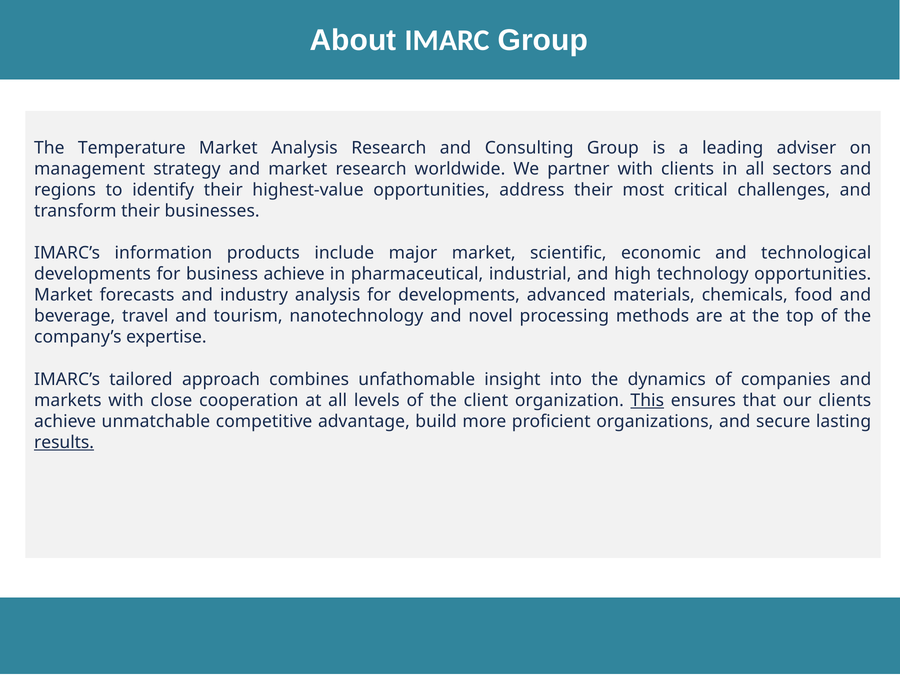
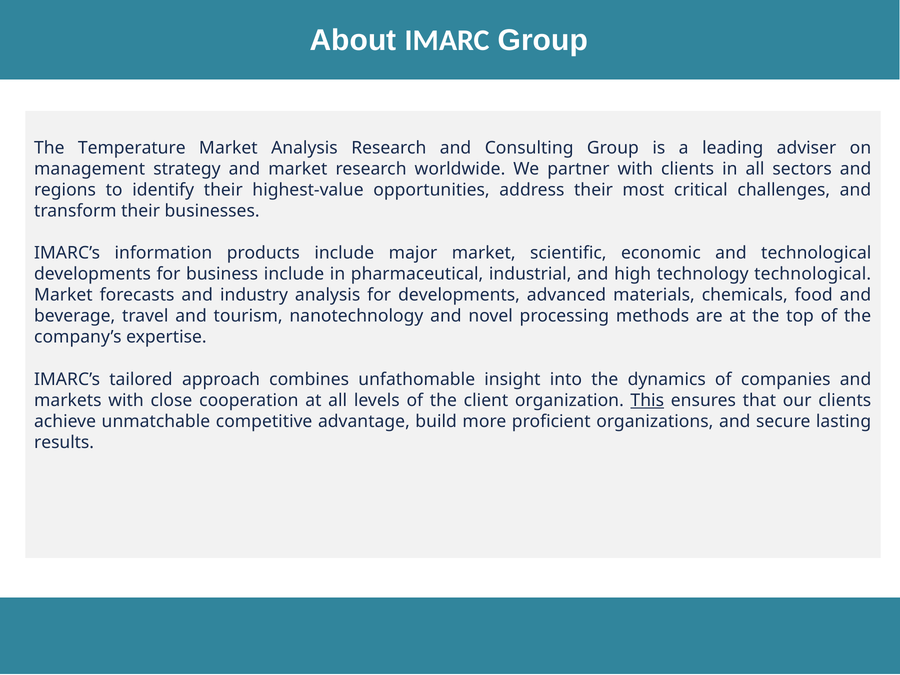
business achieve: achieve -> include (294, 274)
technology opportunities: opportunities -> technological (813, 274)
results underline: present -> none (64, 442)
